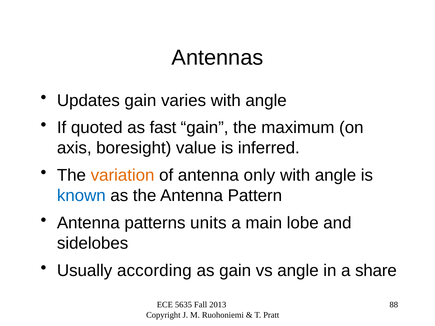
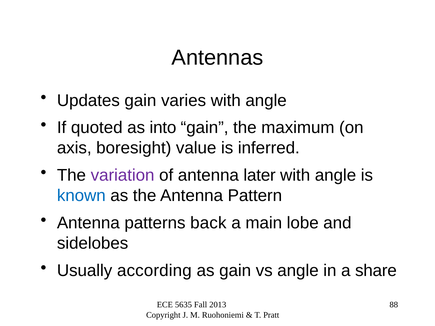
fast: fast -> into (163, 128)
variation colour: orange -> purple (123, 175)
only: only -> later (260, 175)
units: units -> back (208, 223)
